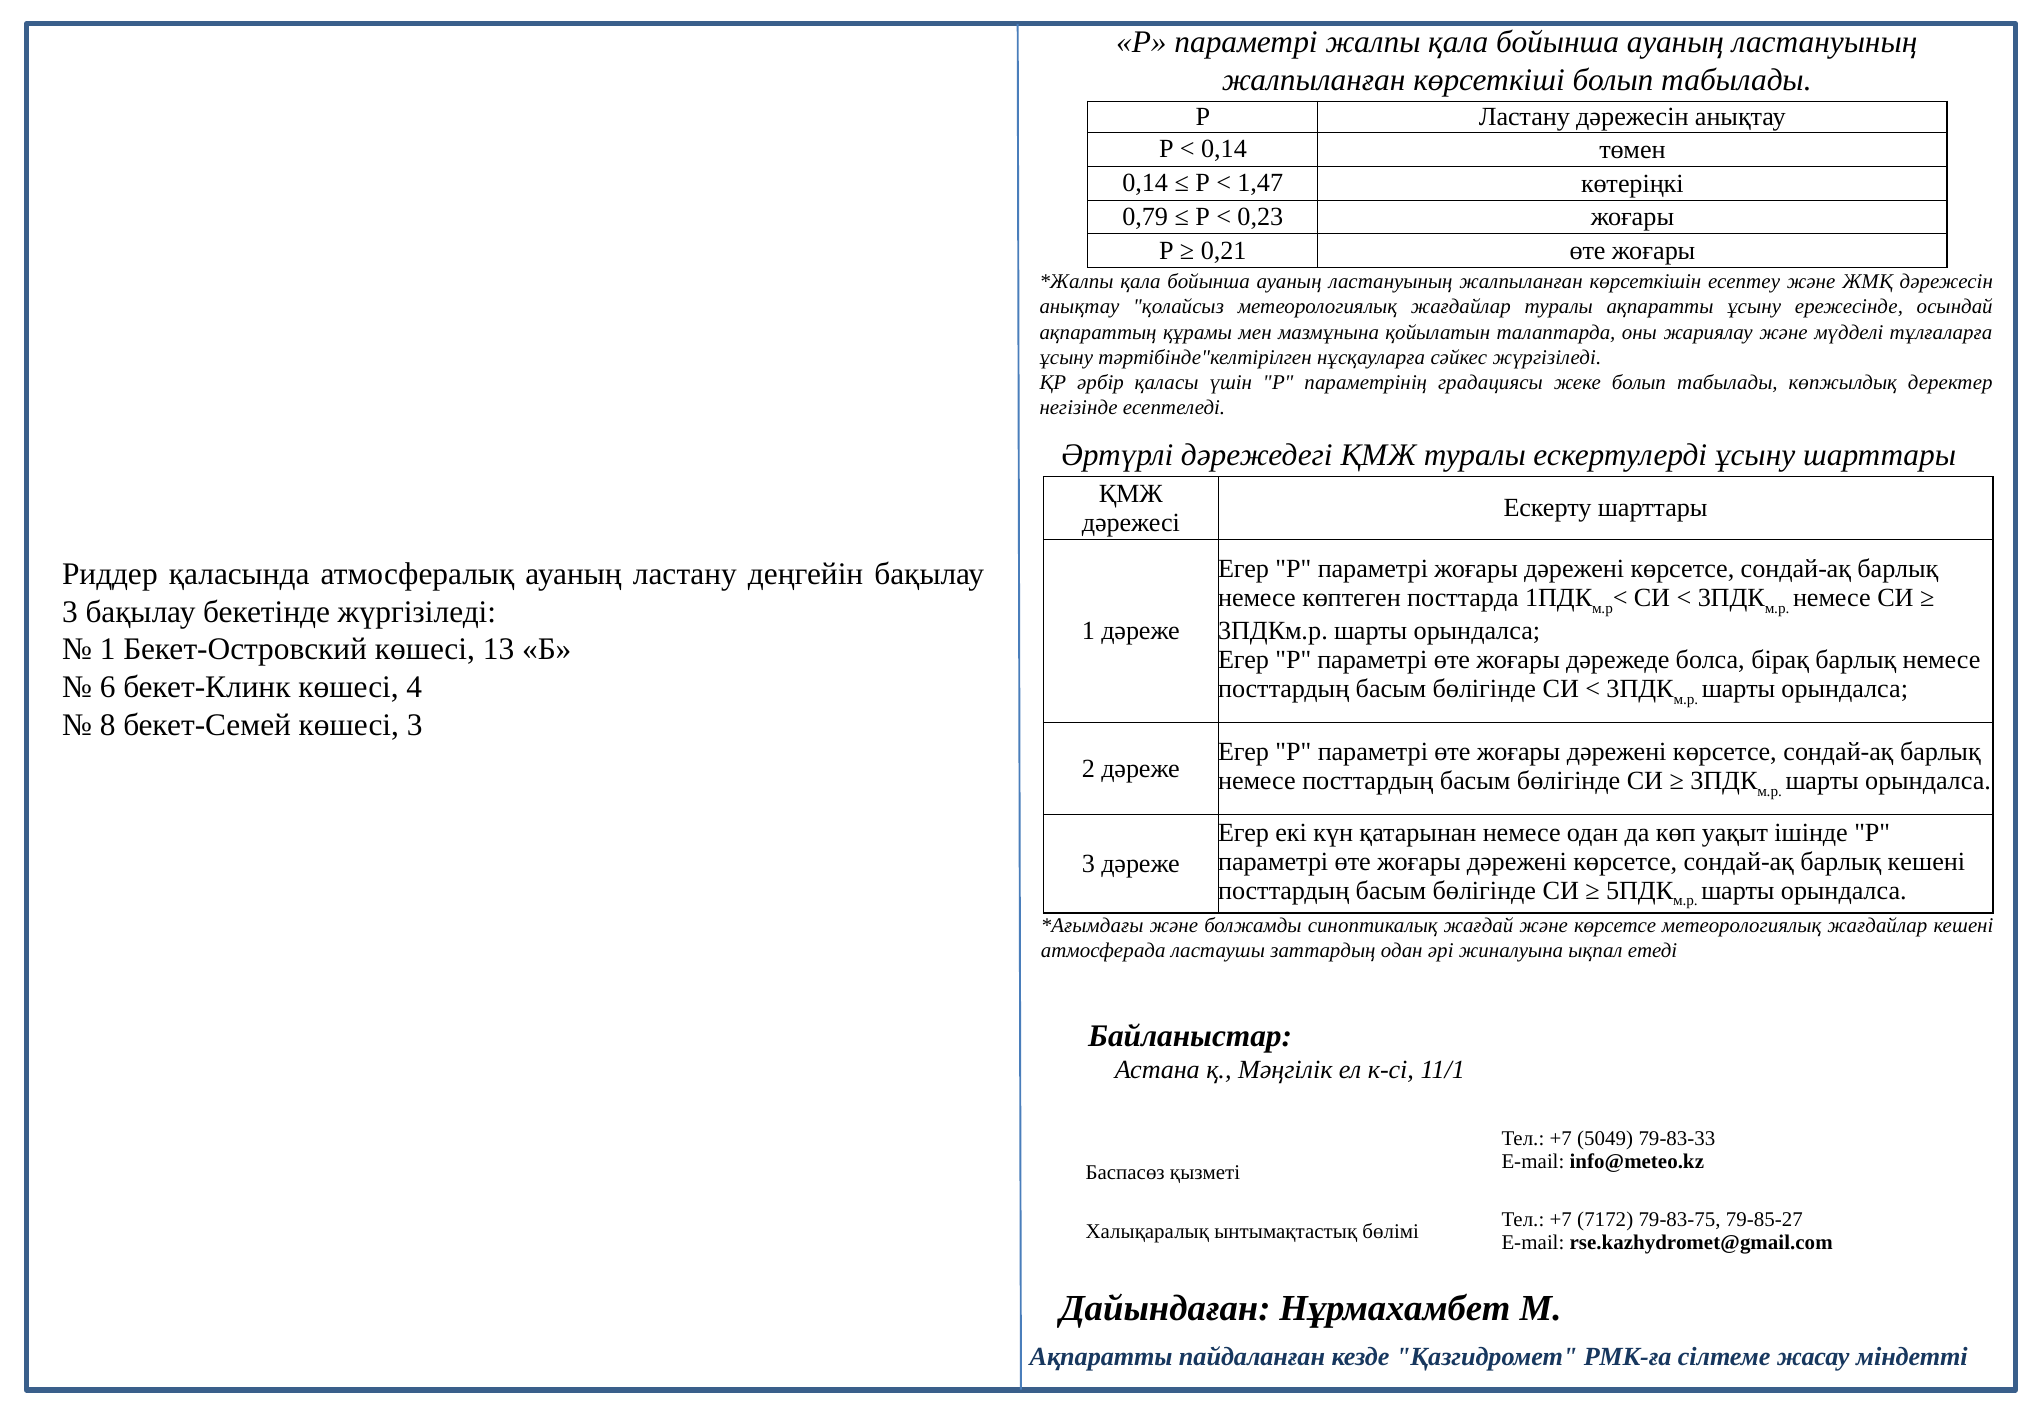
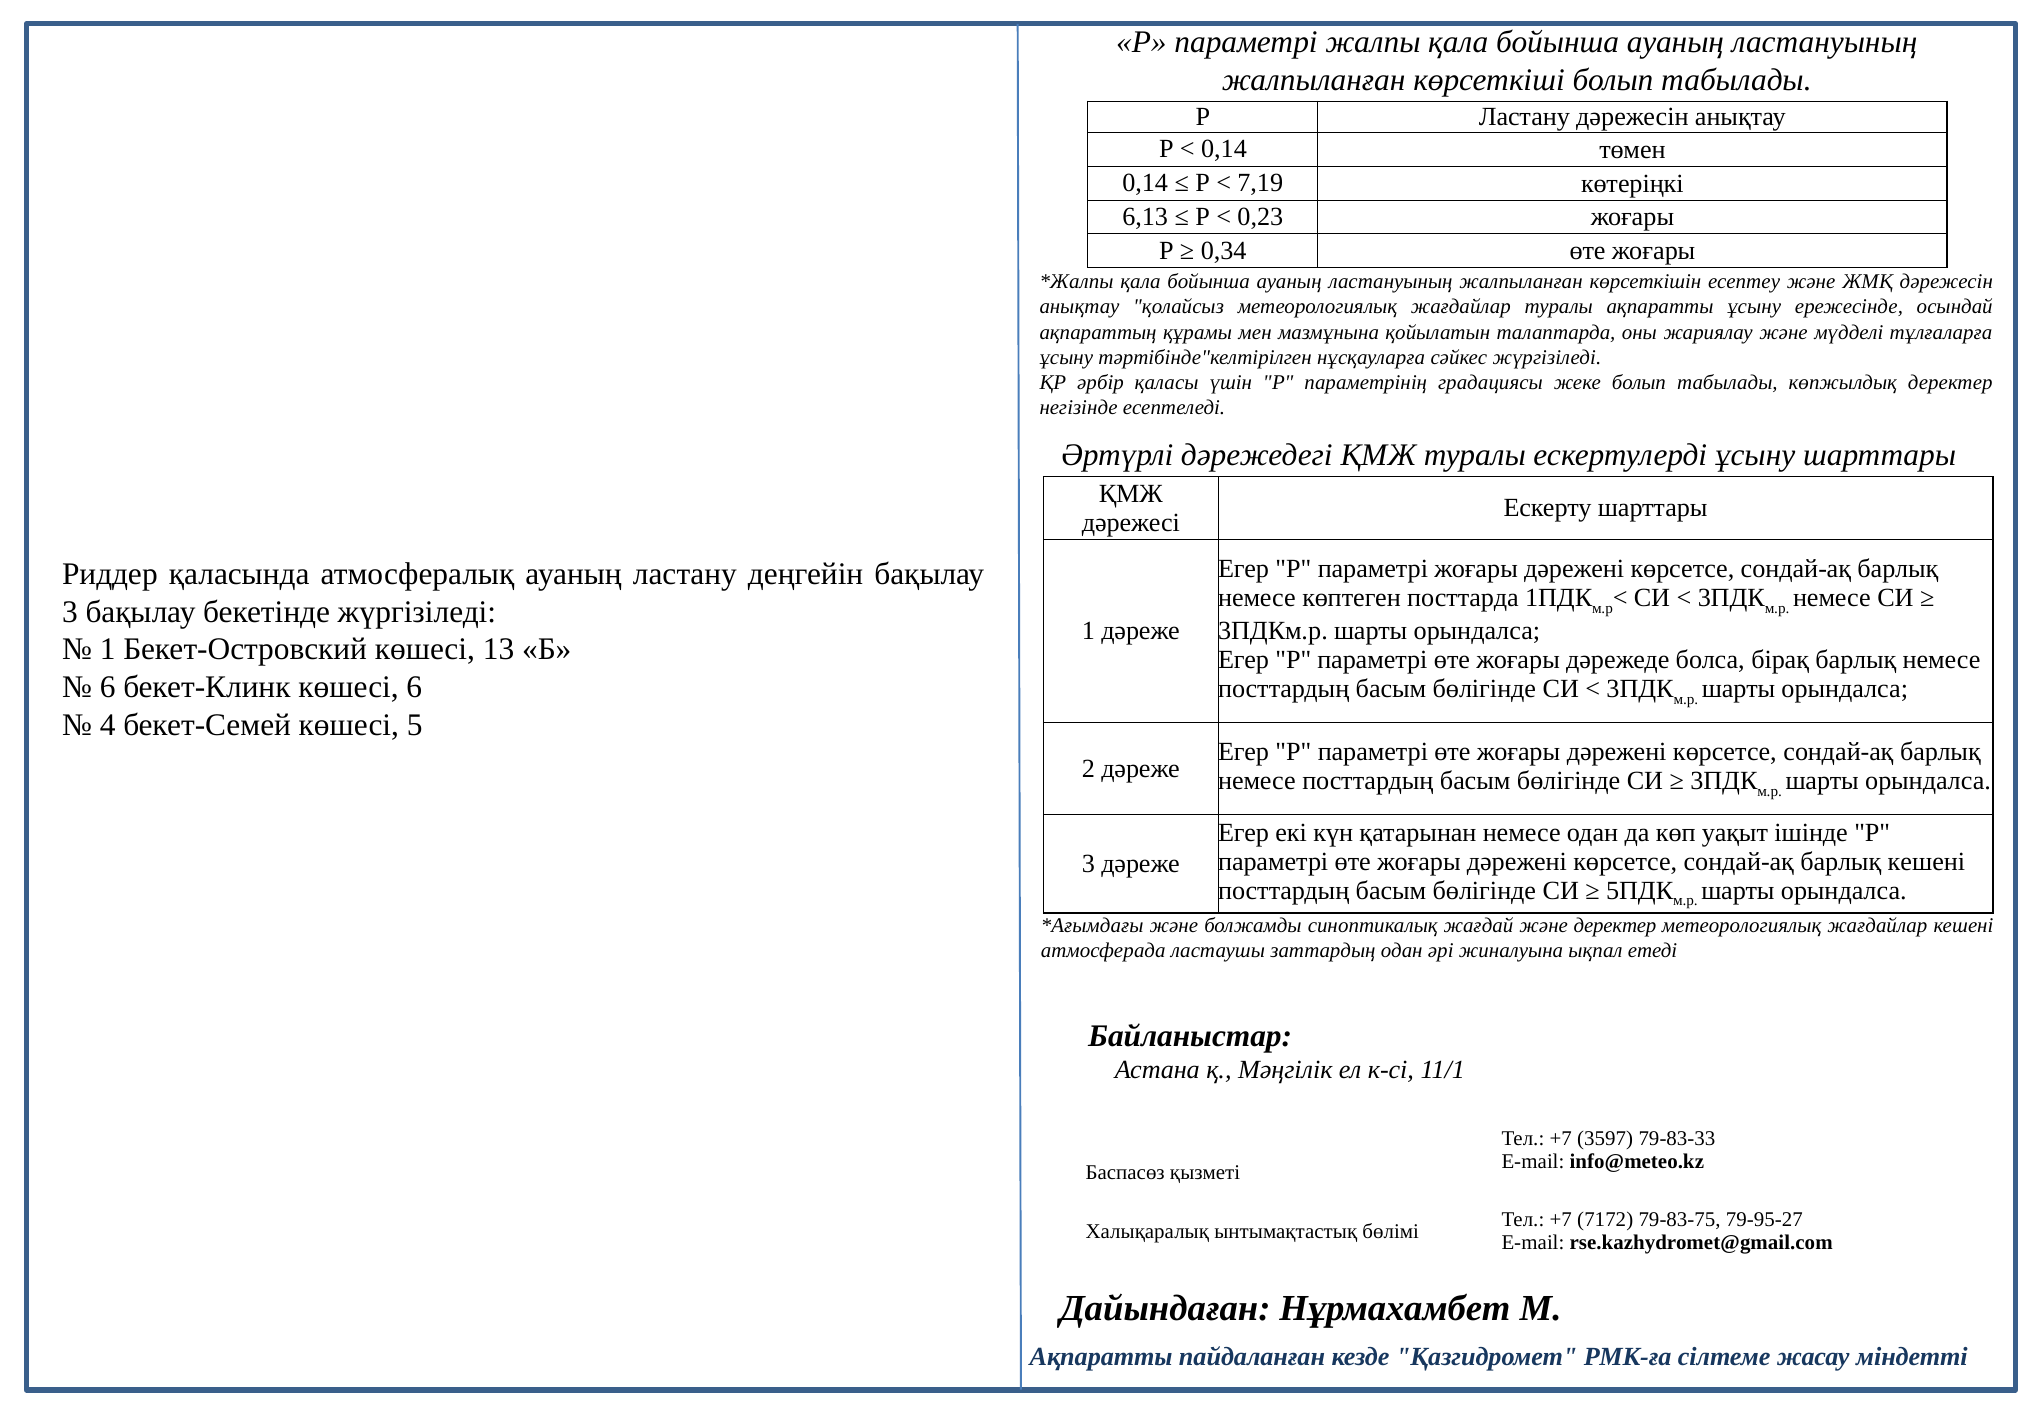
1,47: 1,47 -> 7,19 (1260, 183)
0,79: 0,79 -> 6,13 (1145, 217)
0,21: 0,21 -> 0,34 (1224, 250)
көшесі 4: 4 -> 6 (414, 687)
8: 8 -> 4 (108, 725)
көшесі 3: 3 -> 5 (415, 725)
және көрсетсе: көрсетсе -> деректер (1615, 925)
5049: 5049 -> 3597 (1605, 1138)
79-85-27: 79-85-27 -> 79-95-27 (1764, 1219)
